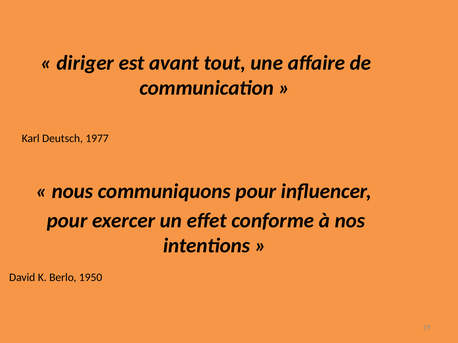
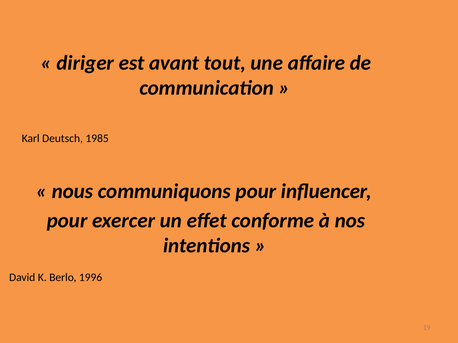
1977: 1977 -> 1985 (97, 139)
1950: 1950 -> 1996 (91, 278)
